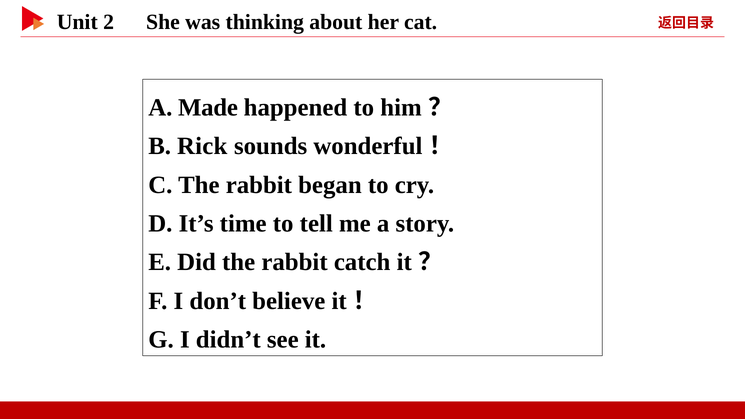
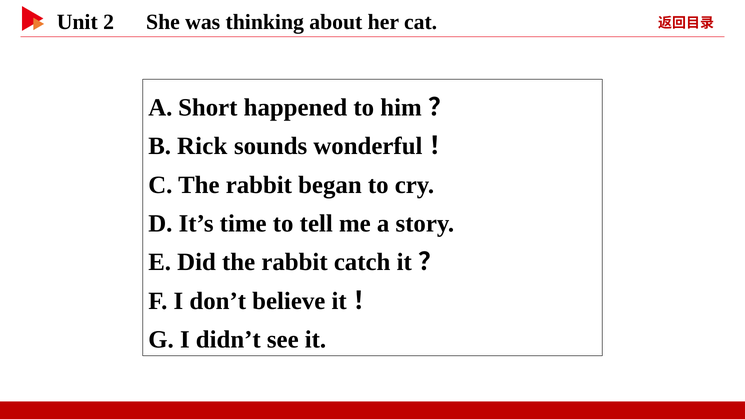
Made: Made -> Short (208, 107)
